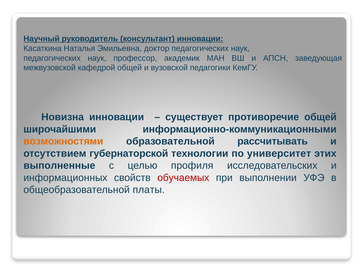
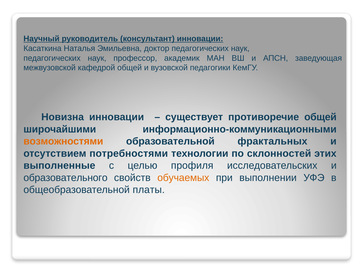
рассчитывать: рассчитывать -> фрактальных (272, 141)
губернаторской: губернаторской -> потребностями (129, 153)
университет: университет -> склонностей (279, 153)
информационных: информационных -> образовательного (65, 177)
обучаемых colour: red -> orange (183, 177)
